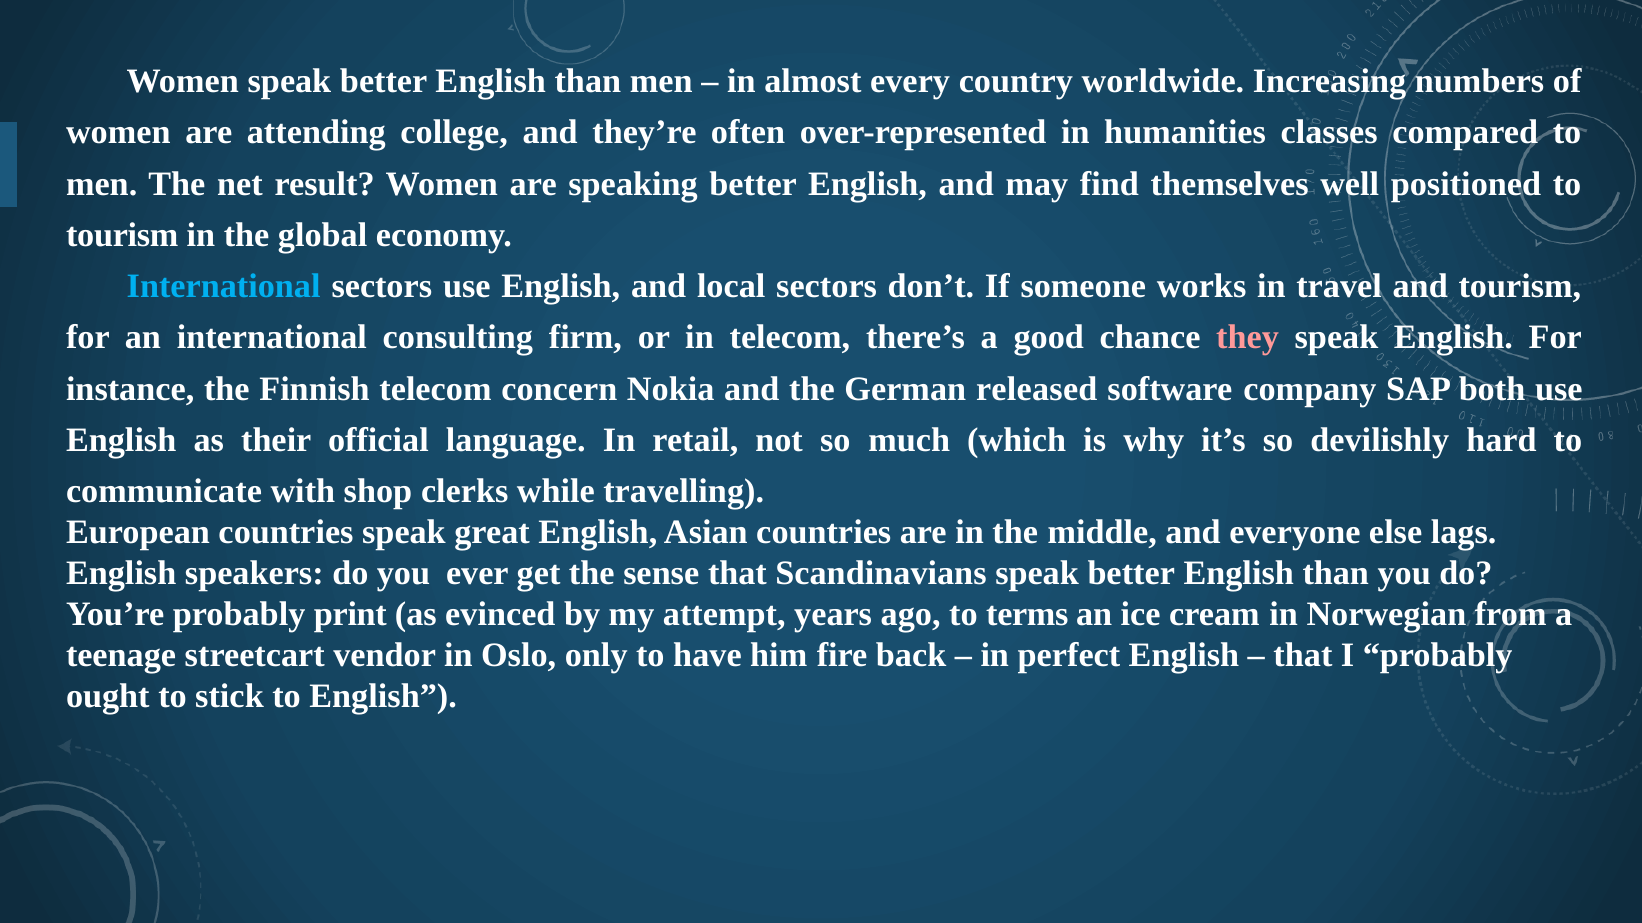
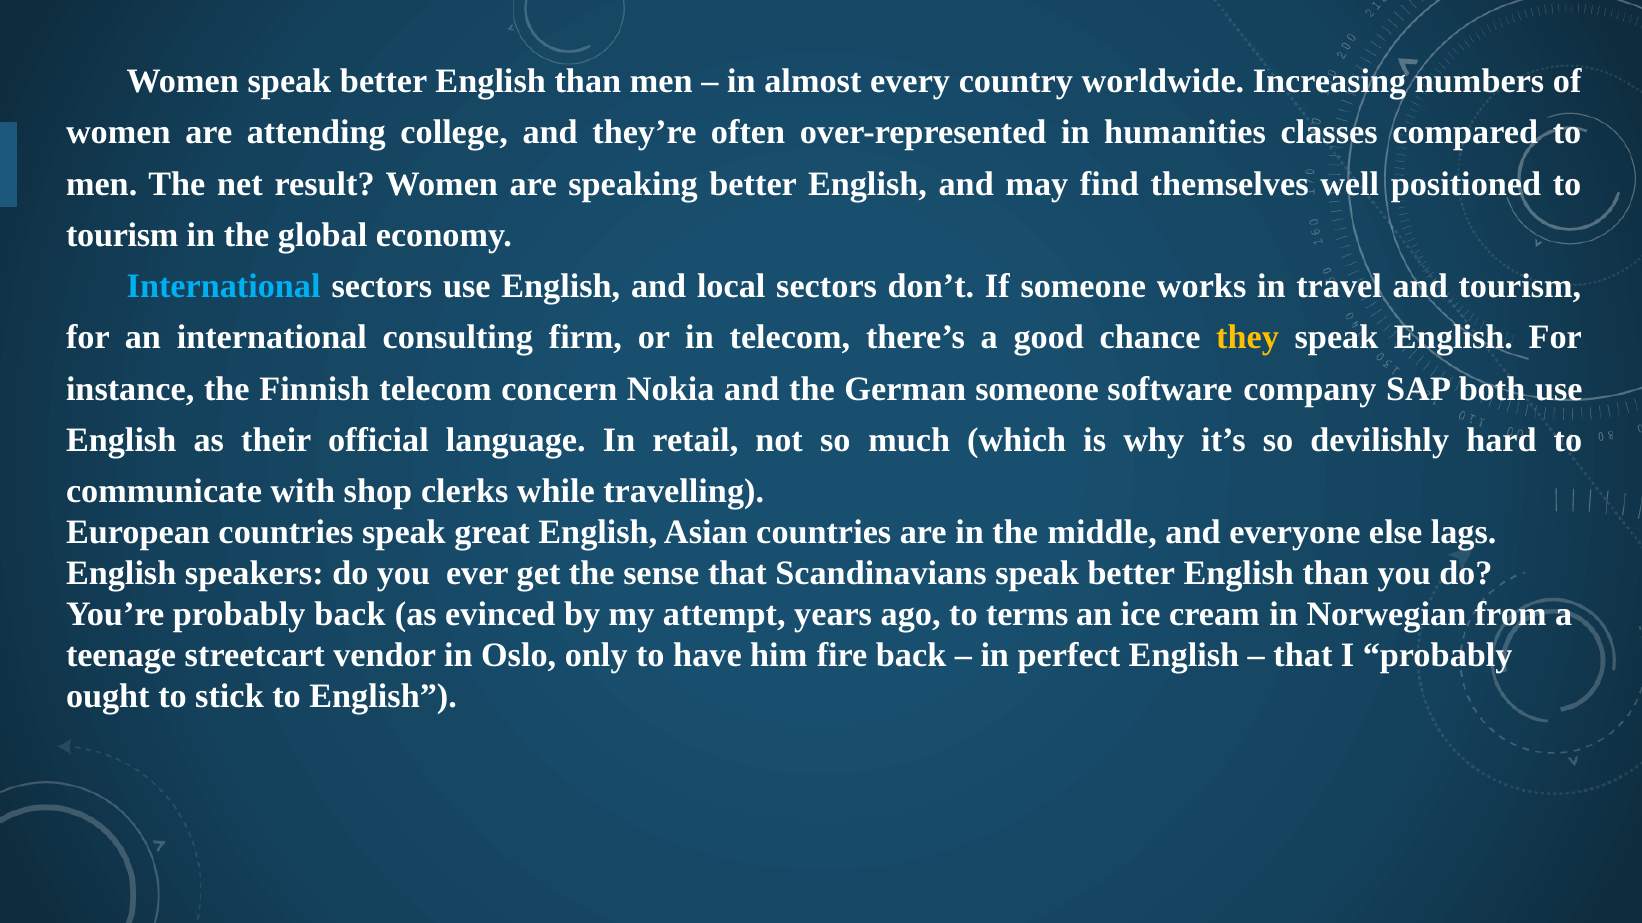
they colour: pink -> yellow (1248, 338)
German released: released -> someone (1037, 389)
probably print: print -> back (350, 615)
